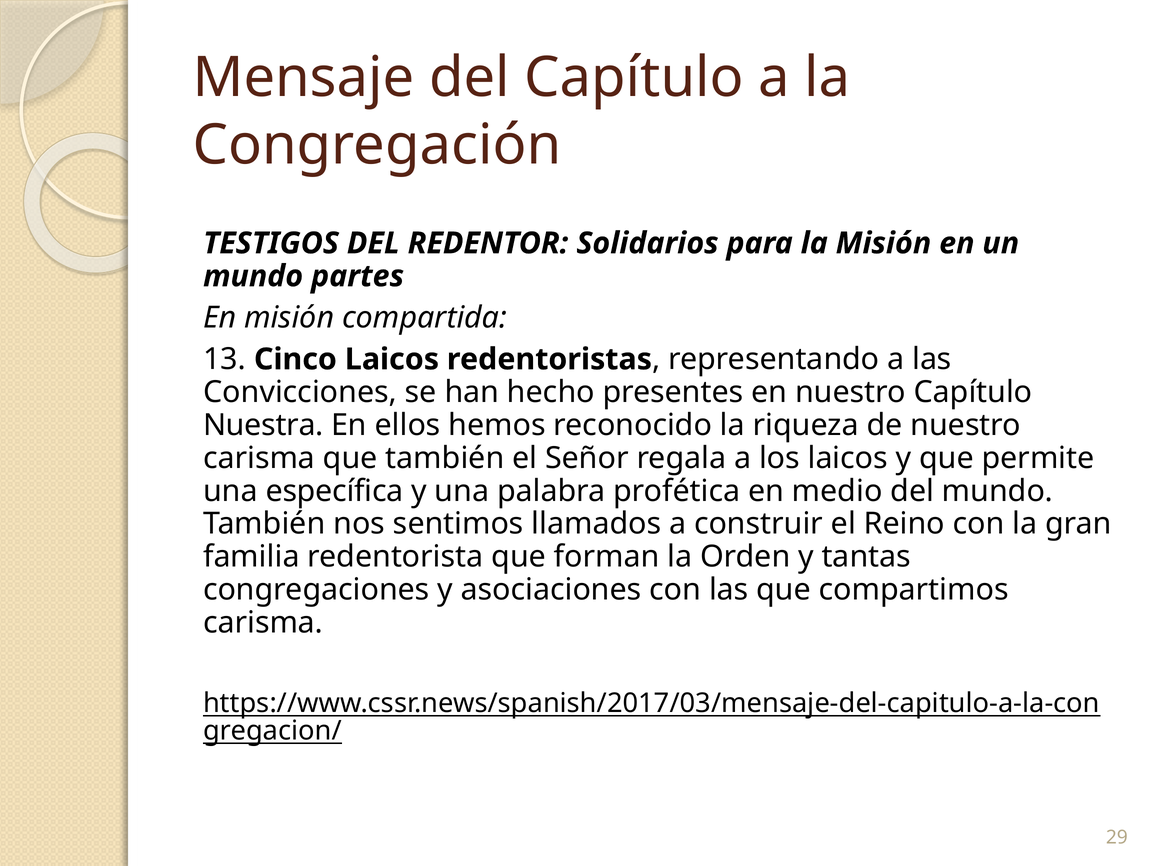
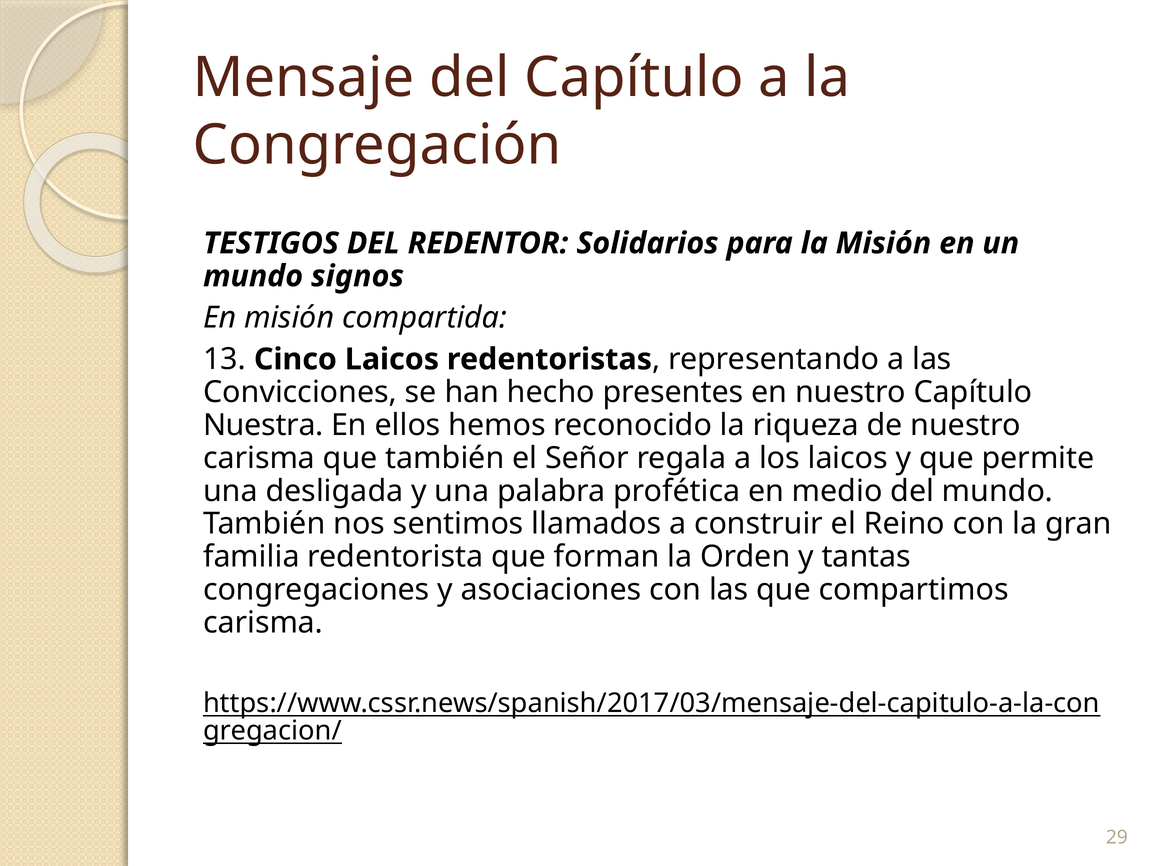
partes: partes -> signos (358, 276)
específica: específica -> desligada (334, 491)
